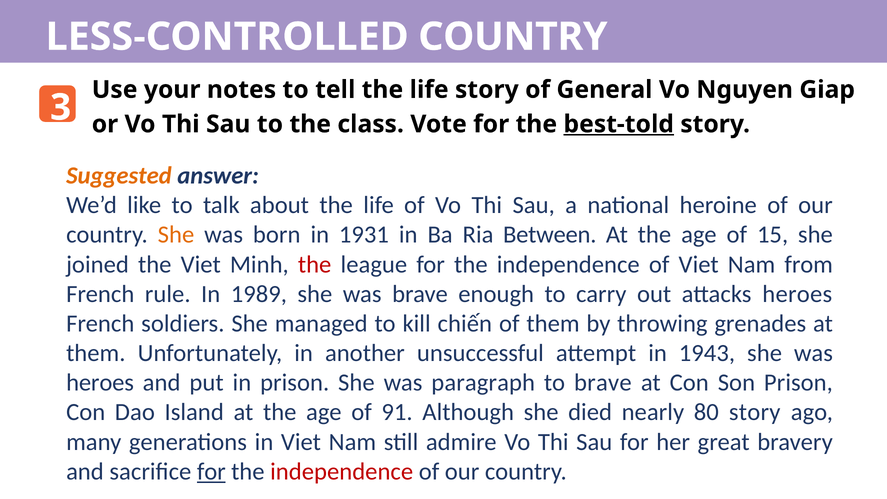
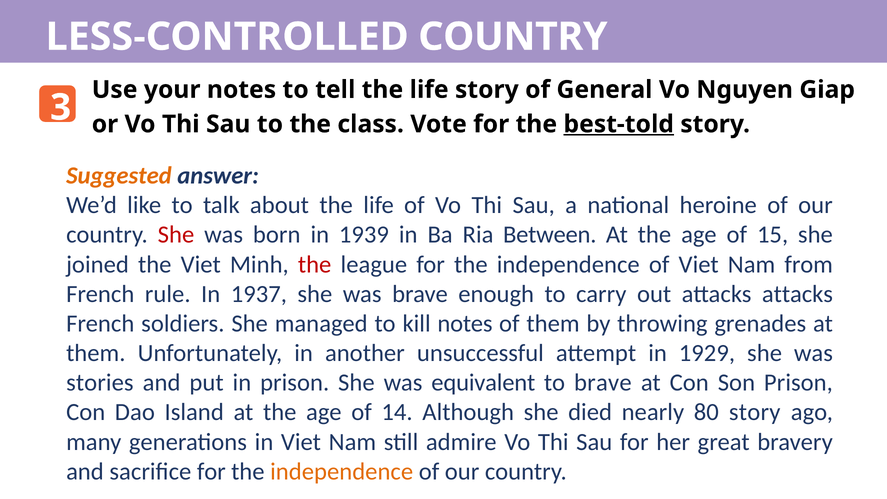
She colour: orange -> red (176, 235)
1931: 1931 -> 1939 (364, 235)
1989: 1989 -> 1937 (259, 294)
attacks heroes: heroes -> attacks (797, 294)
kill chiến: chiến -> notes (465, 324)
1943: 1943 -> 1929 (707, 353)
heroes: heroes -> stories (100, 383)
paragraph: paragraph -> equivalent (483, 383)
91: 91 -> 14 (397, 412)
for underline: present -> none (211, 471)
independence colour: red -> orange (342, 471)
